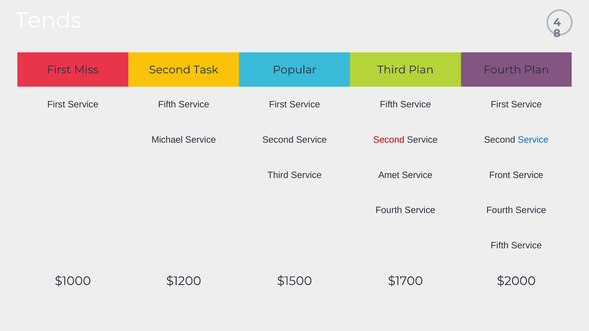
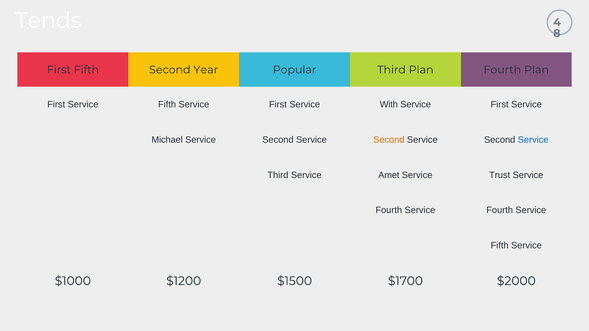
First Miss: Miss -> Fifth (86, 70)
Task: Task -> Year (206, 70)
Service First Service Fifth: Fifth -> With (389, 105)
Second colour: red -> orange (389, 140)
Front: Front -> Trust (500, 175)
